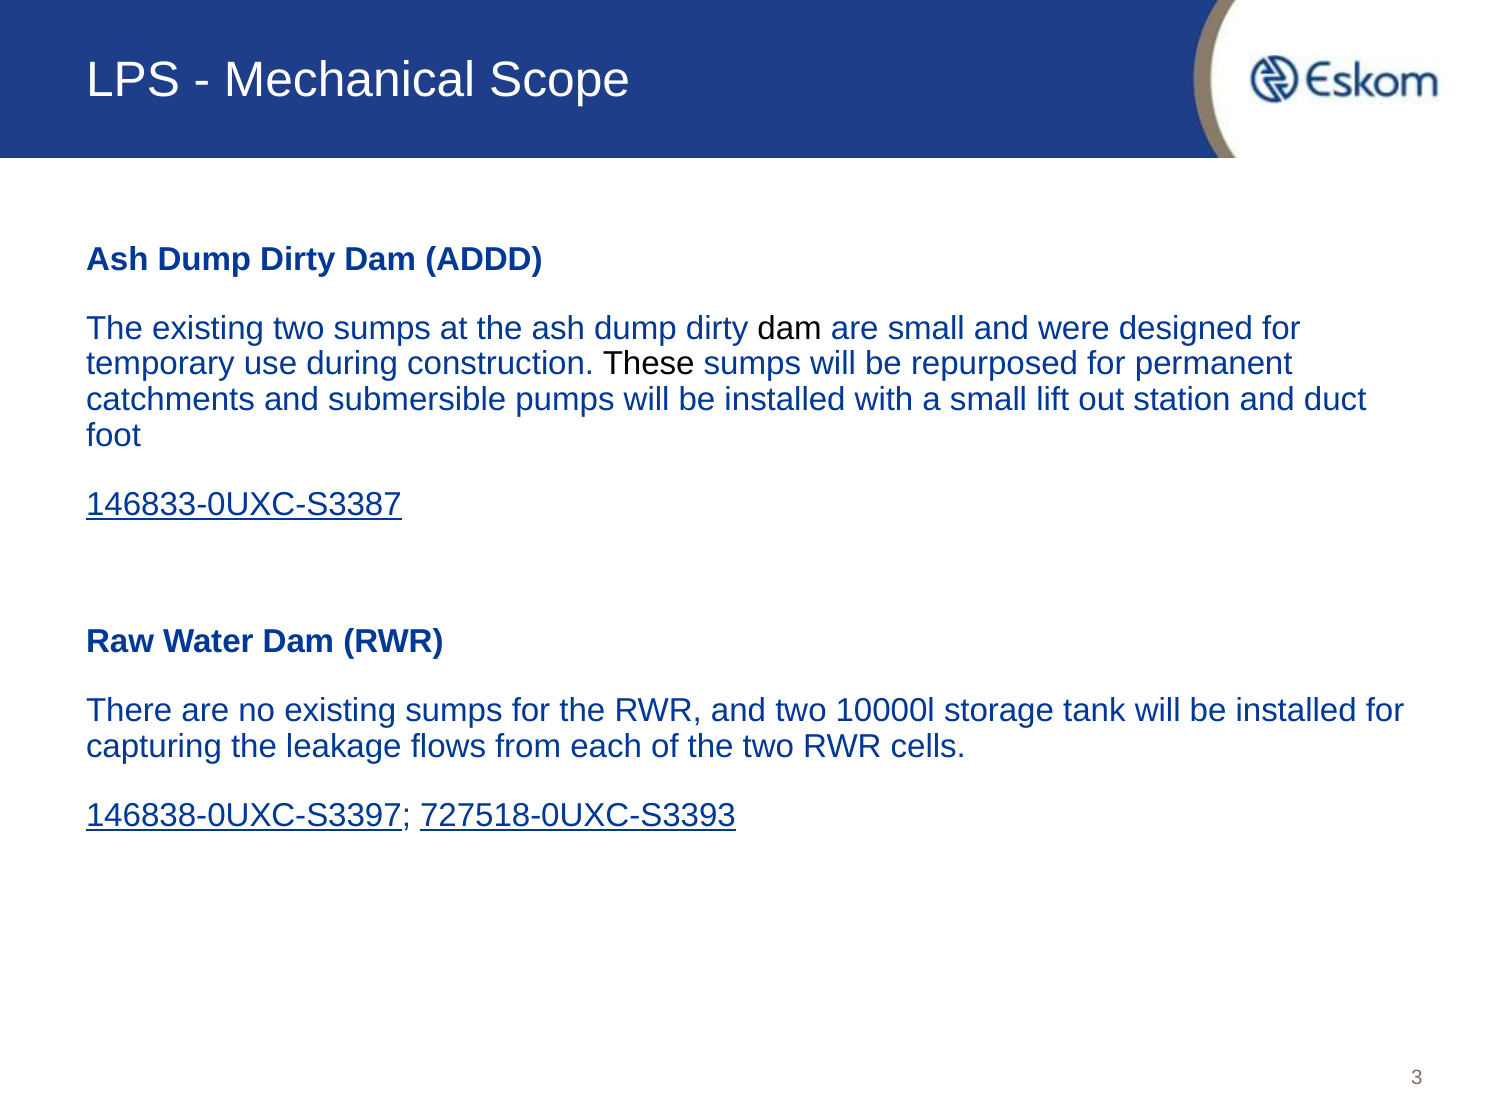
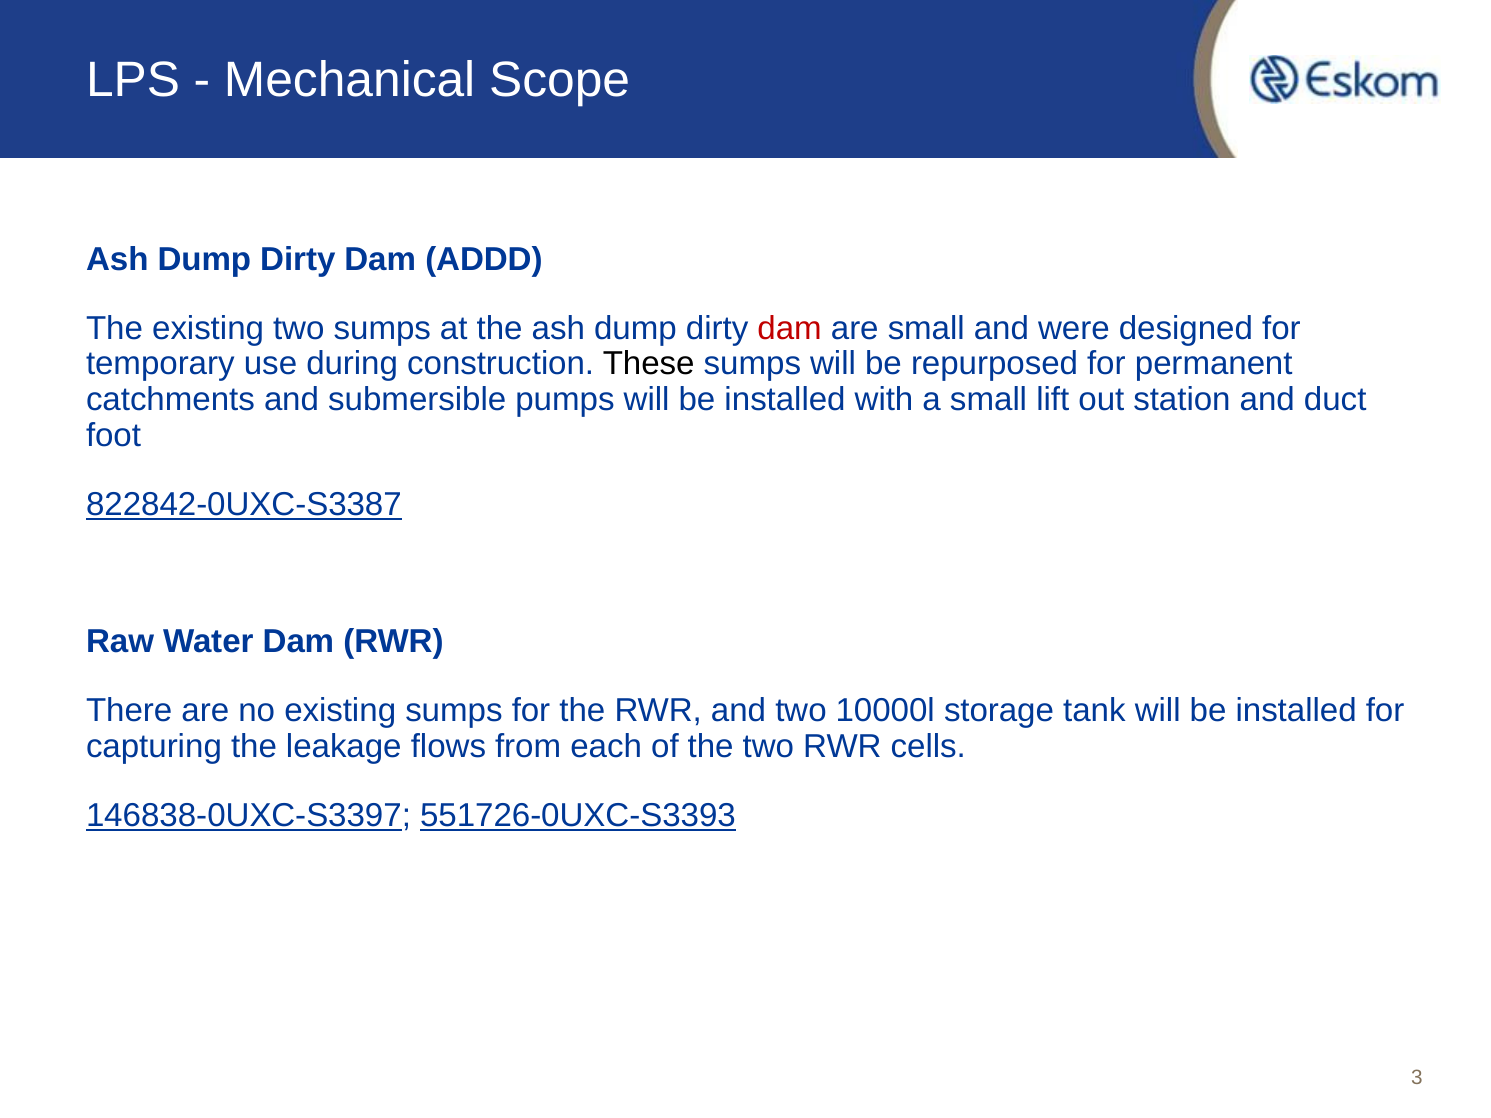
dam colour: black -> red (790, 328)
146833-0UXC-S3387: 146833-0UXC-S3387 -> 822842-0UXC-S3387 (244, 504)
727518-0UXC-S3393: 727518-0UXC-S3393 -> 551726-0UXC-S3393 (578, 816)
